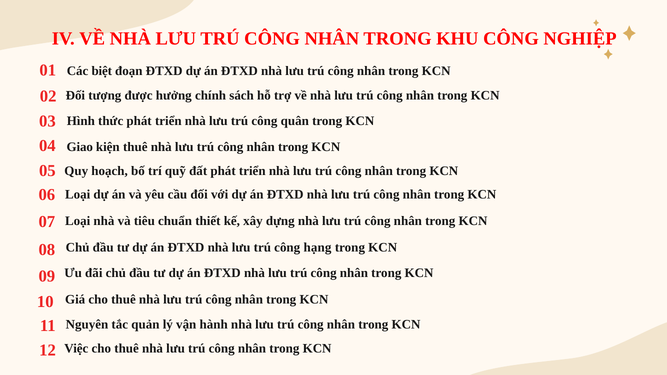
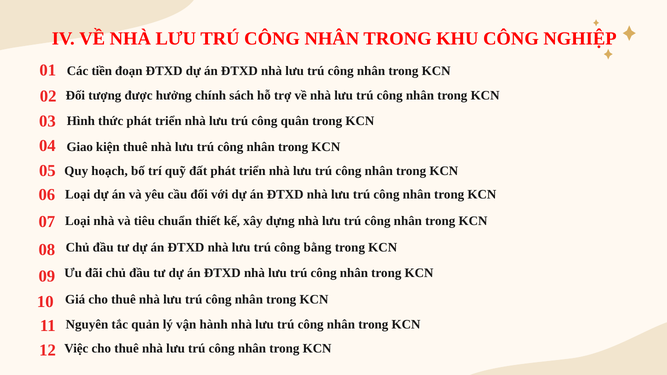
biệt: biệt -> tiền (102, 71)
hạng: hạng -> bằng (317, 248)
